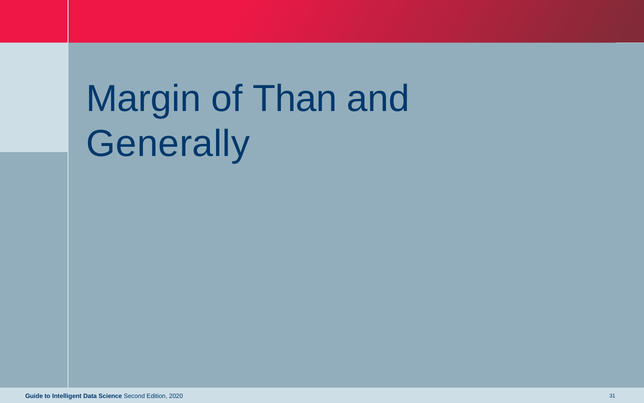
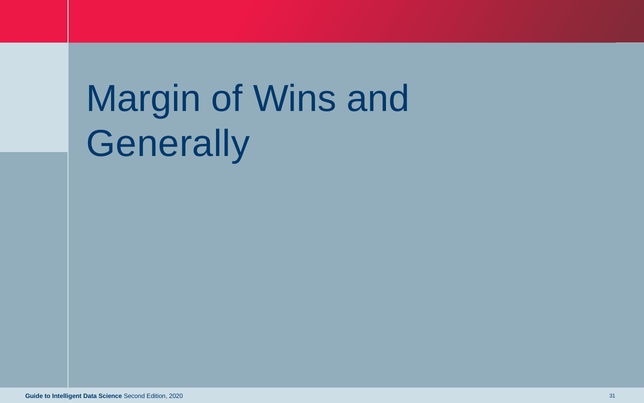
Than: Than -> Wins (295, 99)
